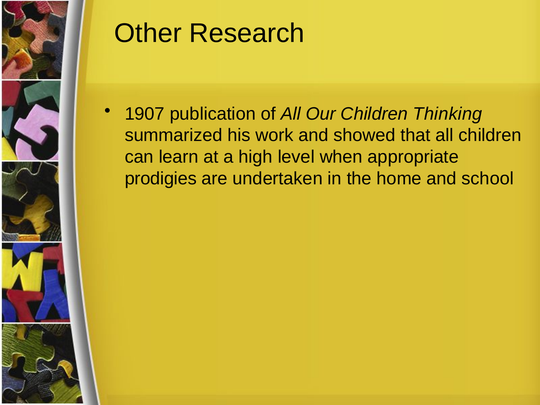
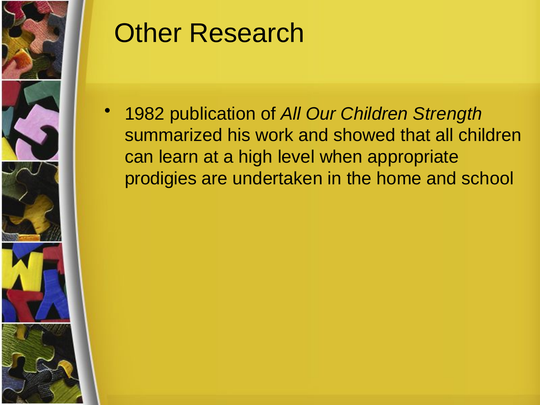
1907: 1907 -> 1982 (145, 114)
Thinking: Thinking -> Strength (448, 114)
